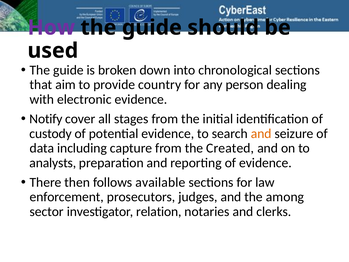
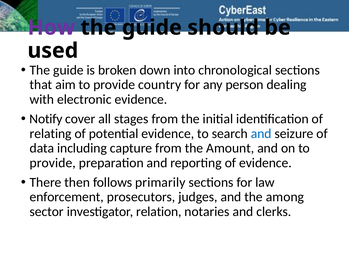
custody: custody -> relating (51, 133)
and colour: orange -> blue (261, 133)
Created: Created -> Amount (230, 148)
analysts: analysts -> provide (53, 163)
available: available -> primarily (160, 182)
